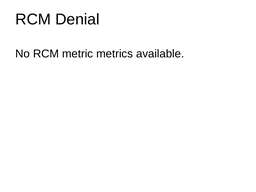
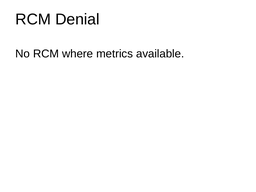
metric: metric -> where (78, 54)
